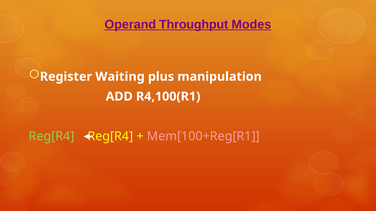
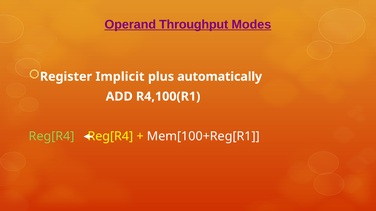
Waiting: Waiting -> Implicit (120, 77)
manipulation: manipulation -> automatically (220, 77)
Mem[100+Reg[R1 colour: pink -> white (203, 137)
